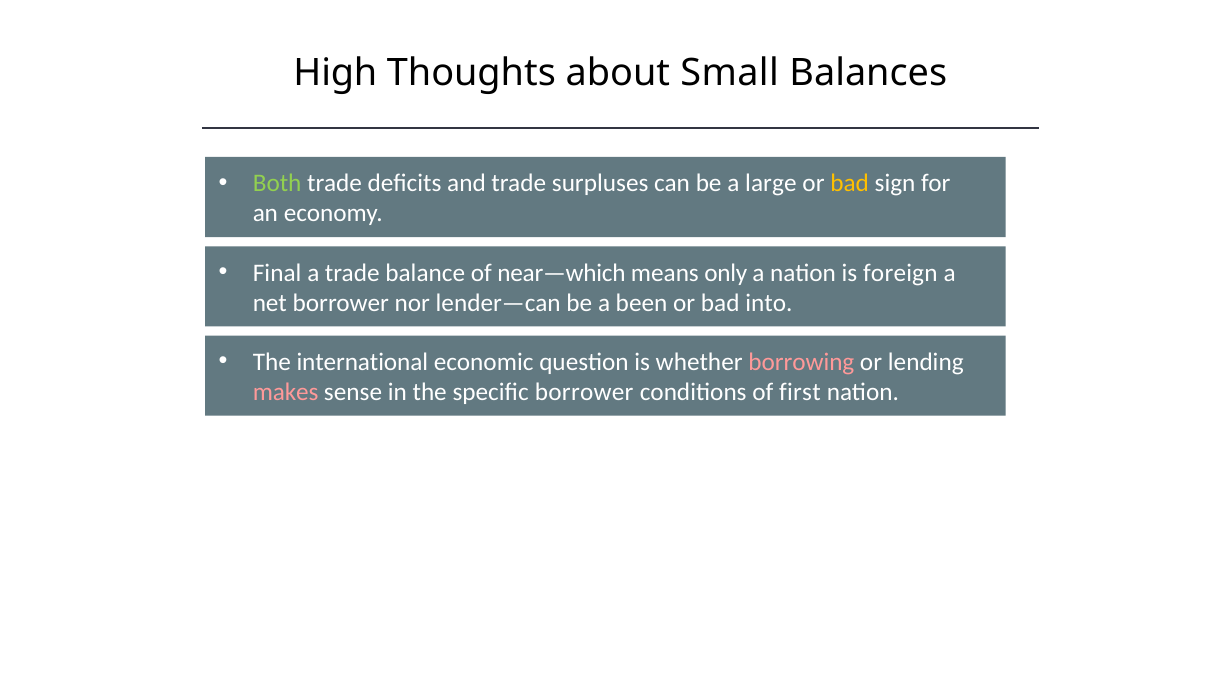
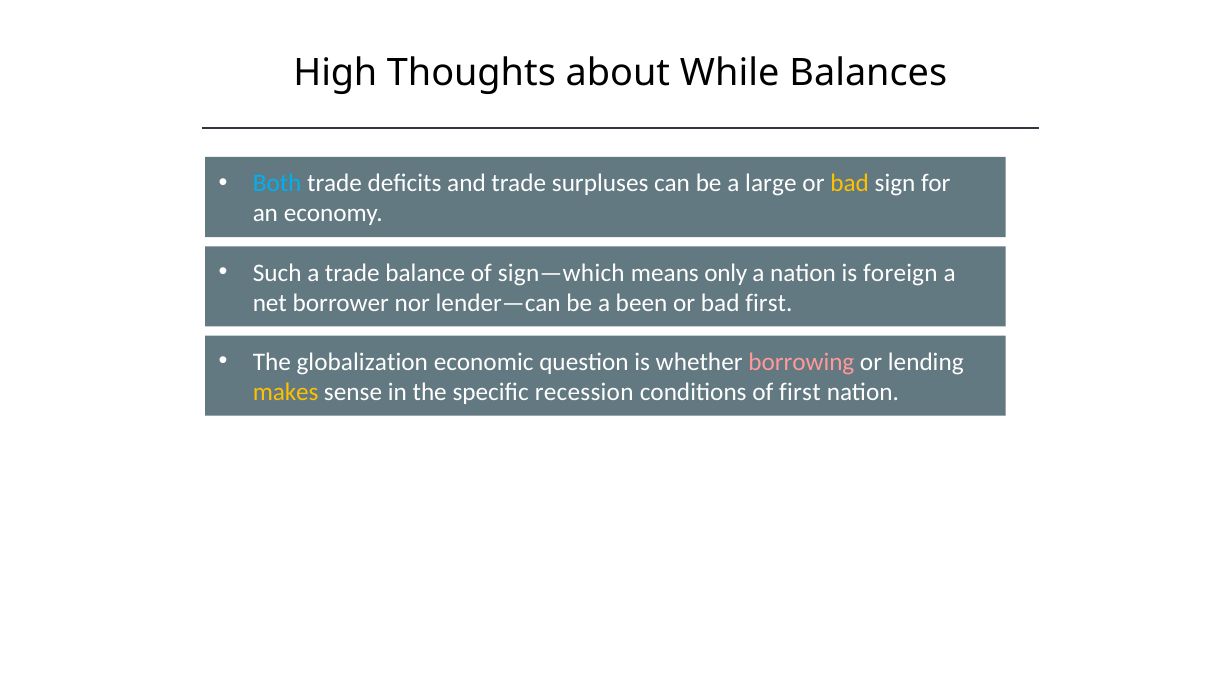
Small: Small -> While (730, 73)
Both colour: light green -> light blue (277, 183)
Final: Final -> Such (277, 273)
near—which: near—which -> sign—which (561, 273)
bad into: into -> first (769, 303)
international: international -> globalization (362, 362)
makes colour: pink -> yellow (286, 392)
specific borrower: borrower -> recession (584, 392)
